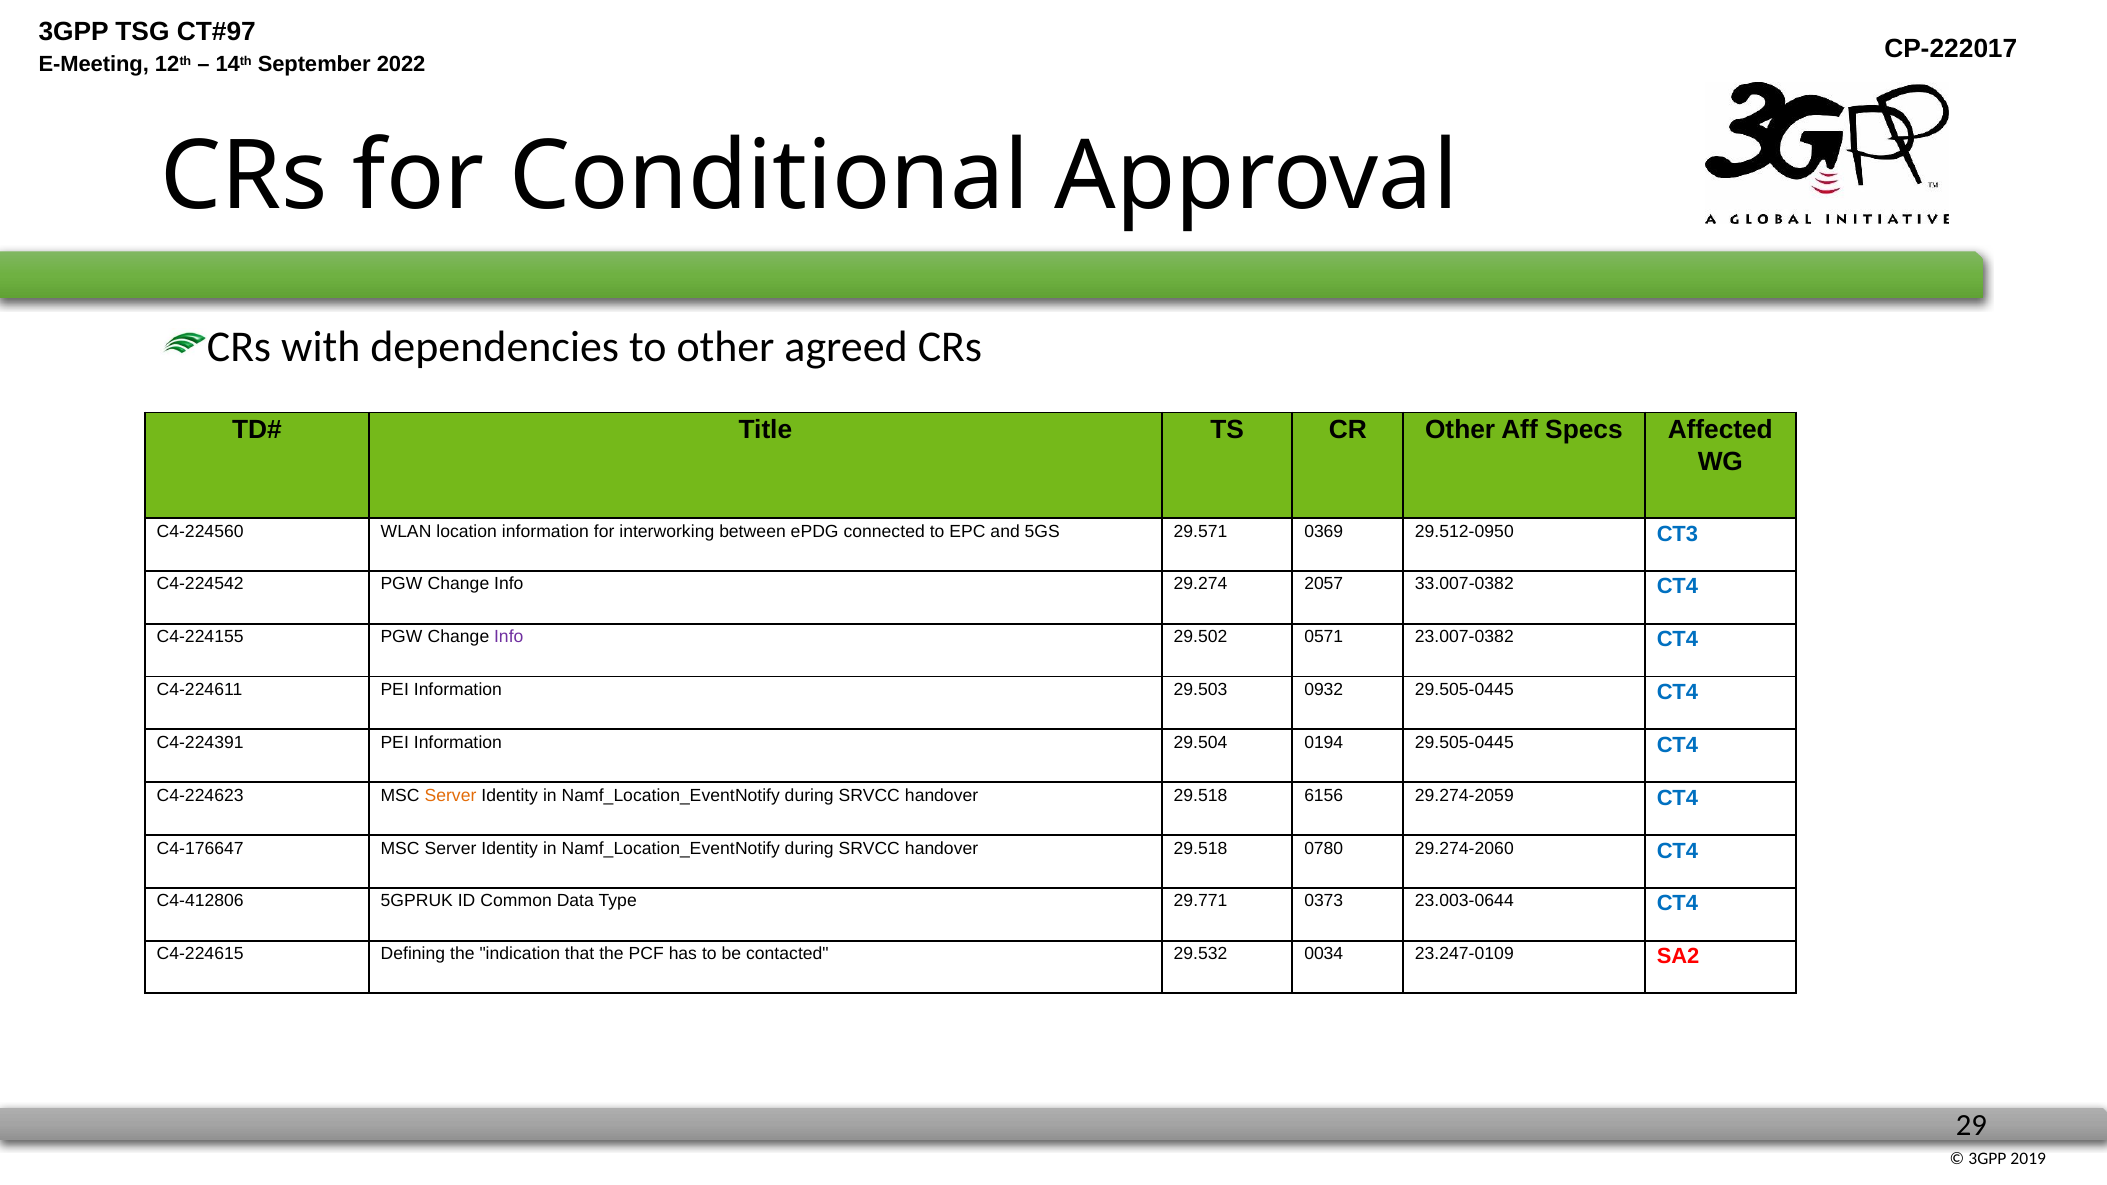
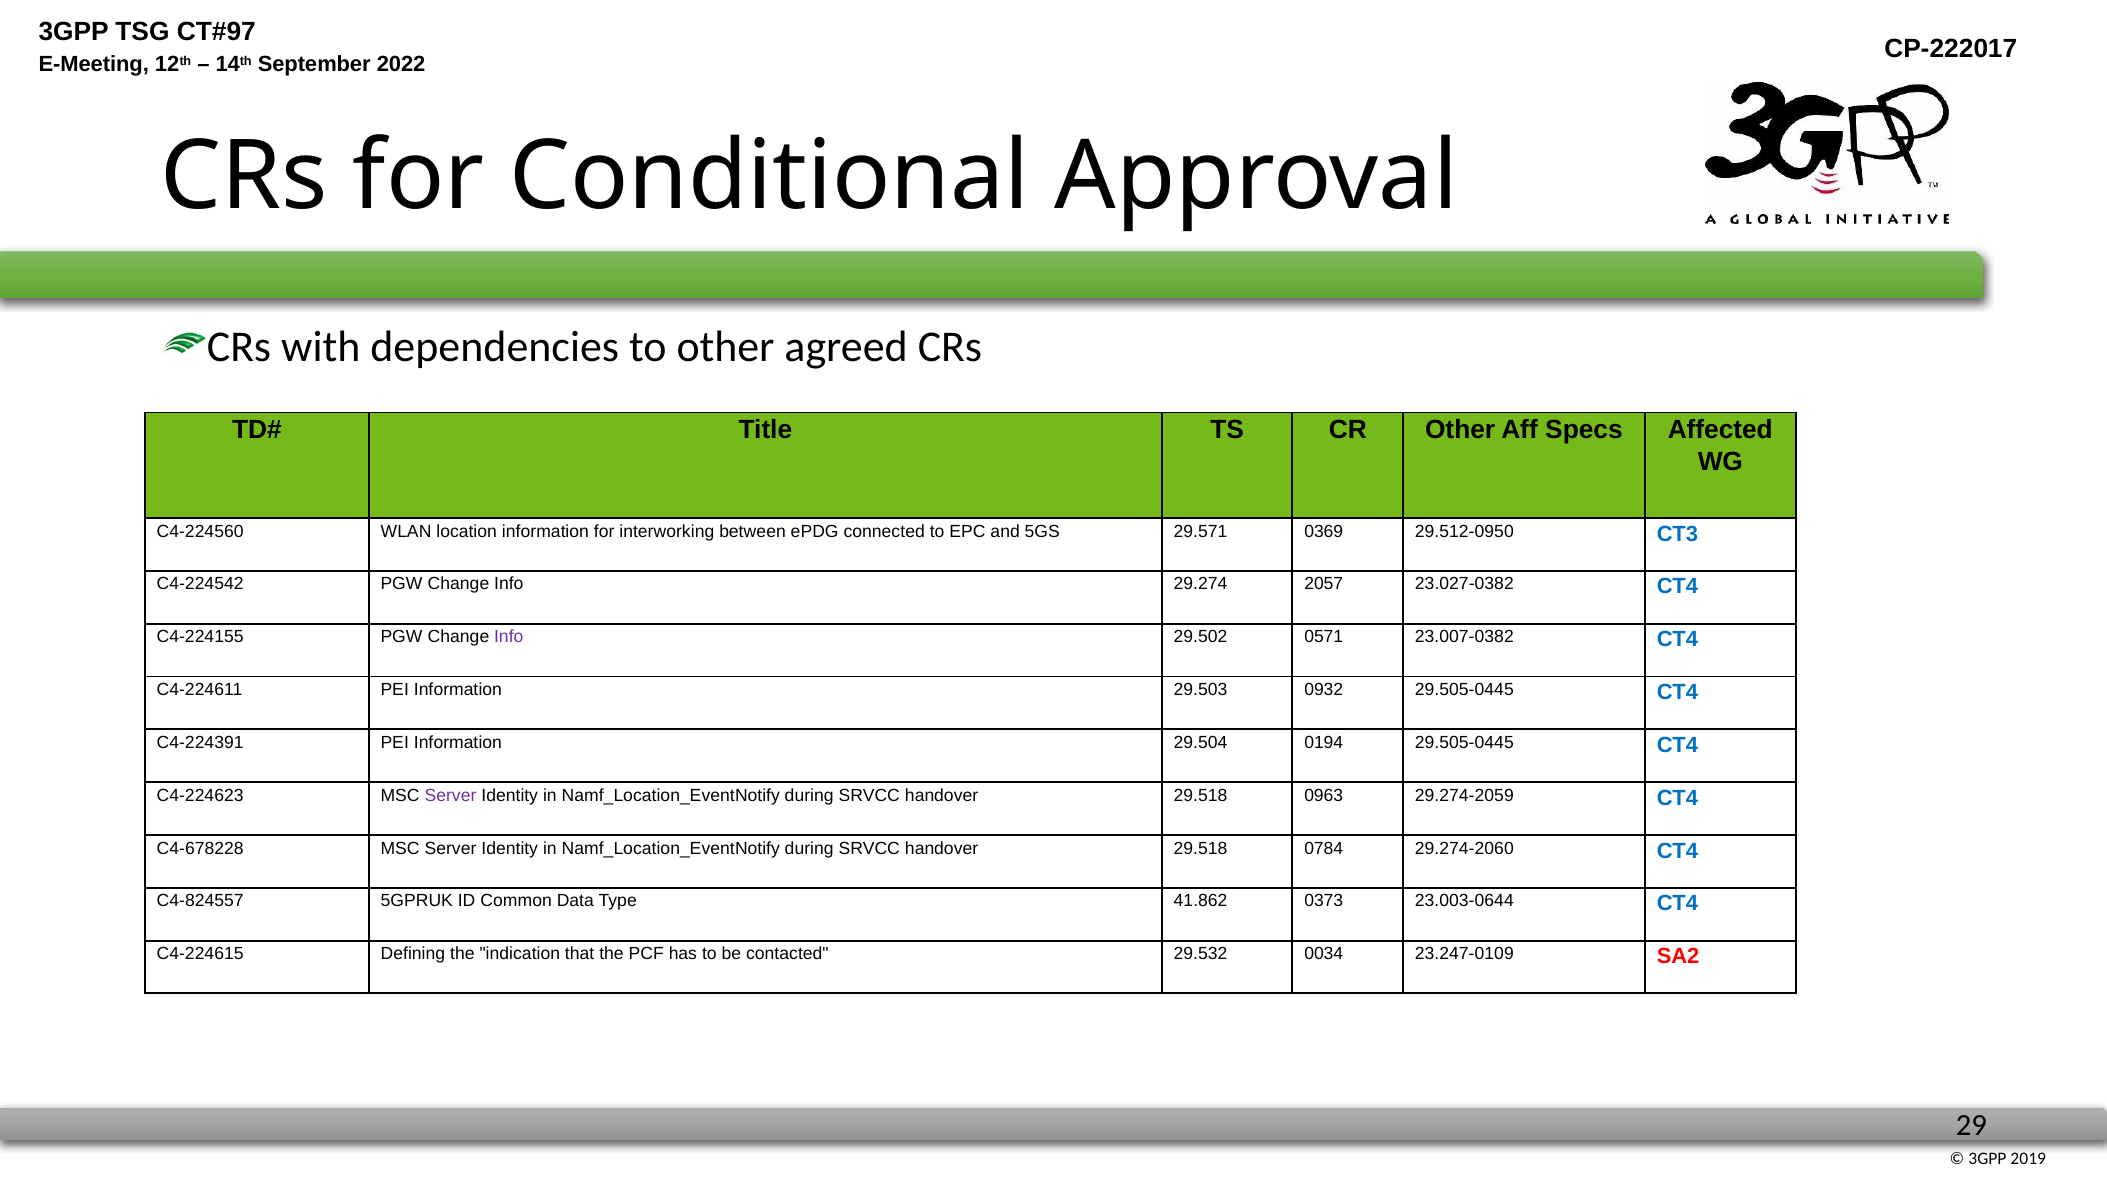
33.007-0382: 33.007-0382 -> 23.027-0382 (1464, 584)
Server colour: orange -> purple (450, 796)
6156: 6156 -> 0963 (1324, 796)
C4-176647: C4-176647 -> C4-678228 (200, 848)
0780: 0780 -> 0784 (1324, 848)
C4-412806: C4-412806 -> C4-824557 (200, 901)
29.771: 29.771 -> 41.862 (1201, 901)
